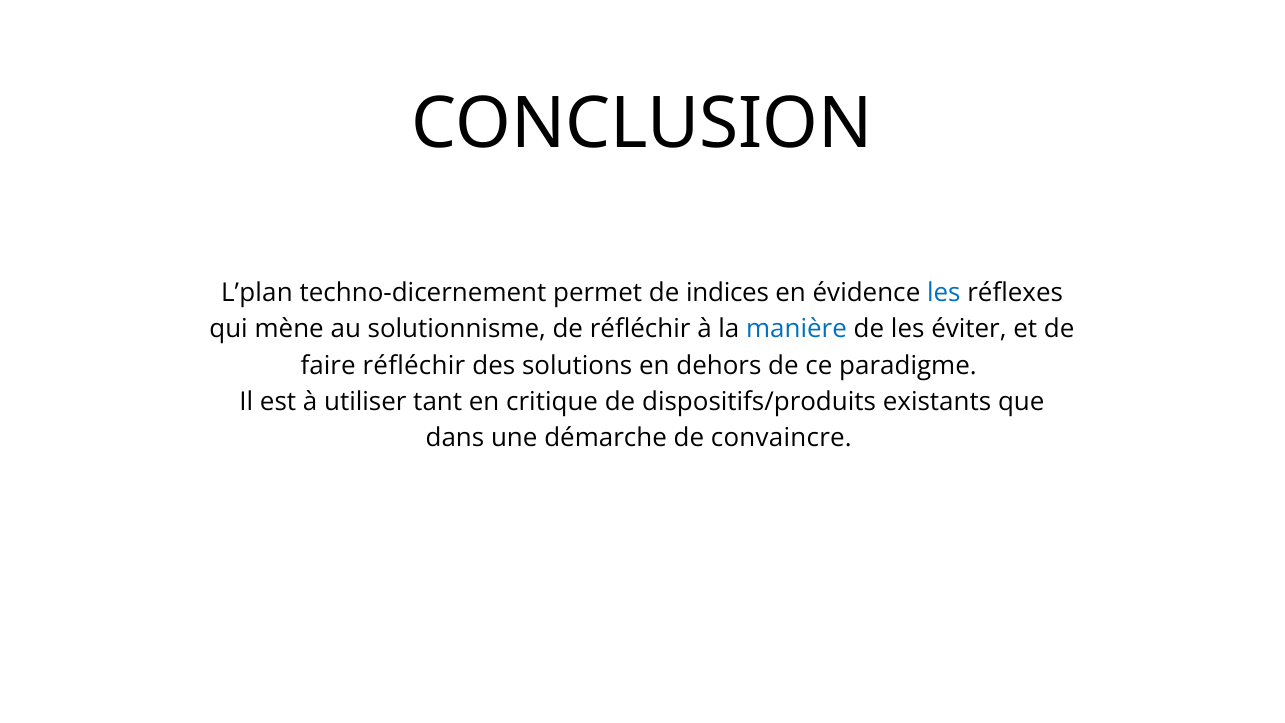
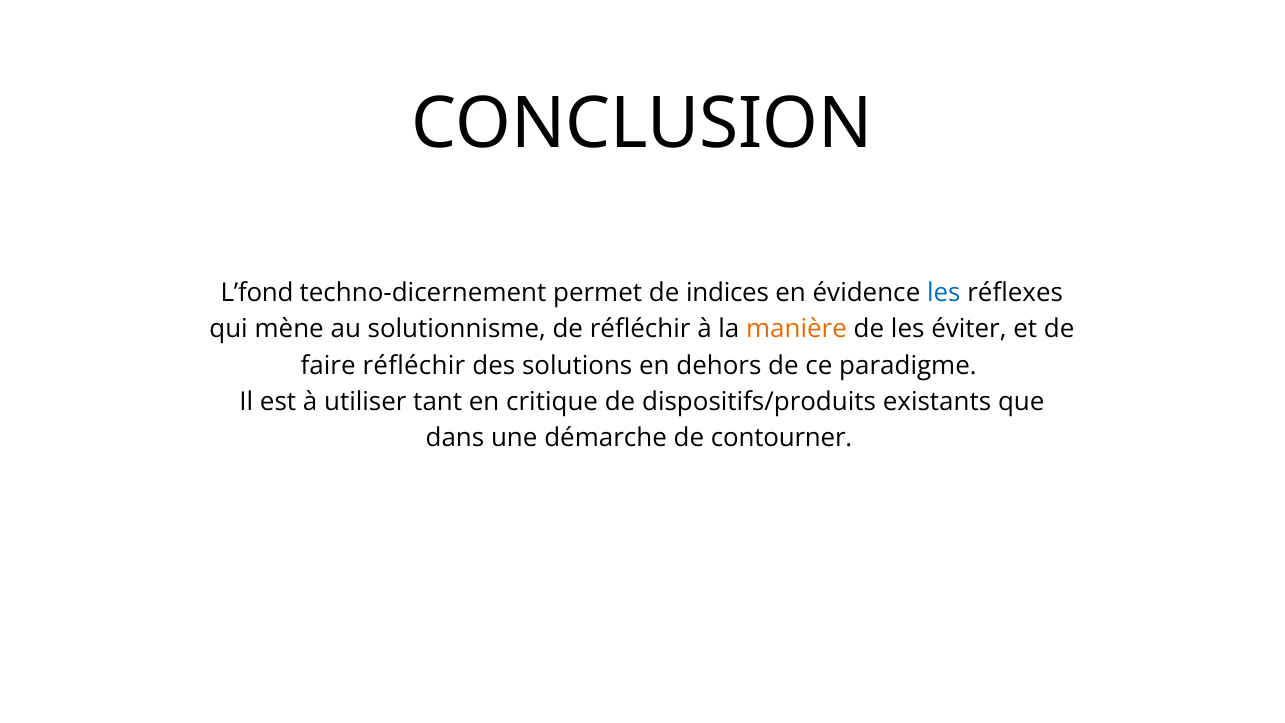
L’plan: L’plan -> L’fond (257, 293)
manière colour: blue -> orange (797, 329)
convaincre: convaincre -> contourner (782, 438)
